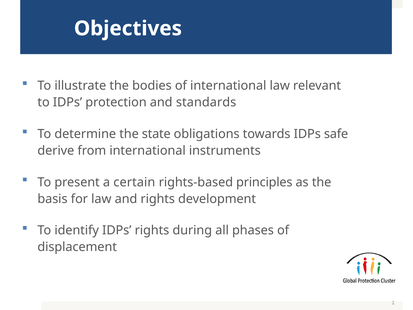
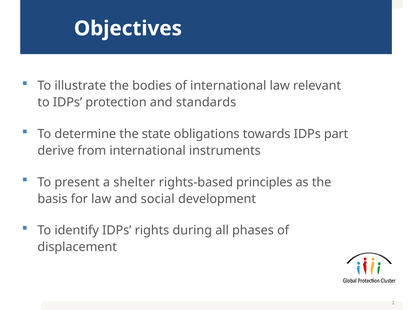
safe: safe -> part (336, 134)
certain: certain -> shelter (134, 182)
and rights: rights -> social (158, 199)
